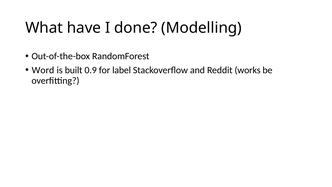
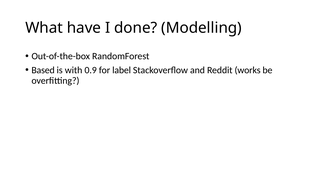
Word: Word -> Based (43, 70)
built: built -> with (74, 70)
